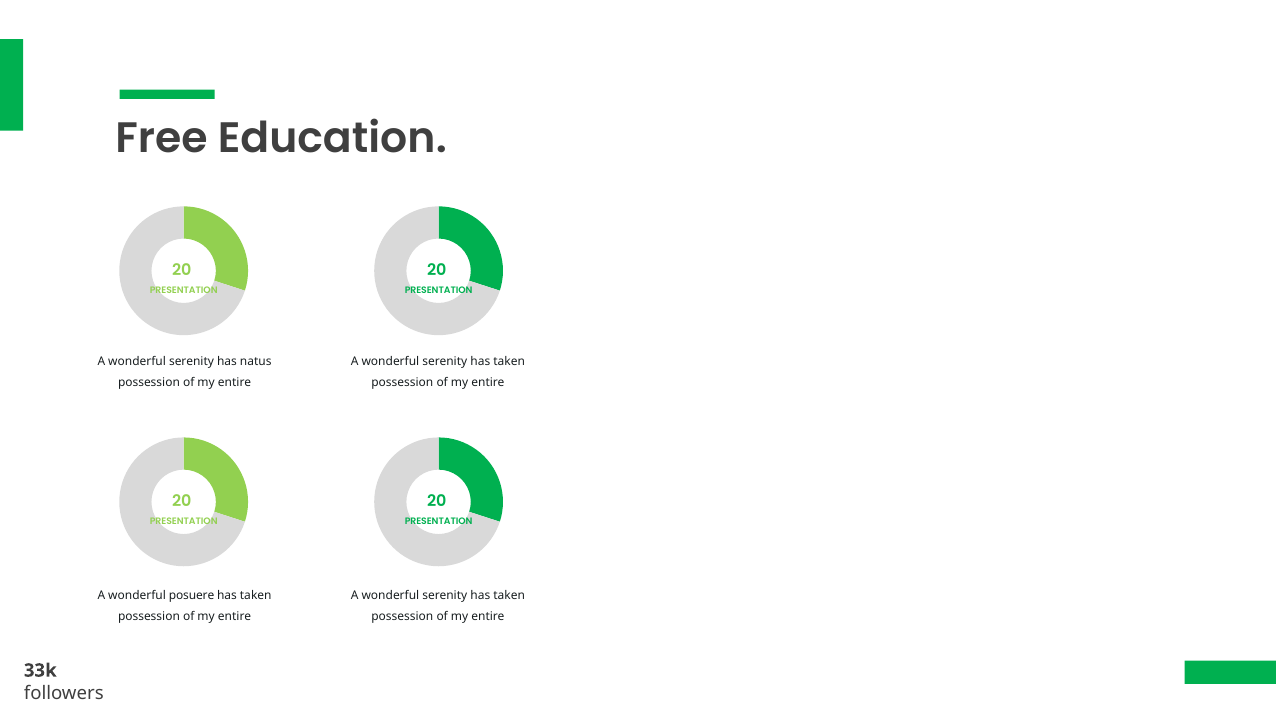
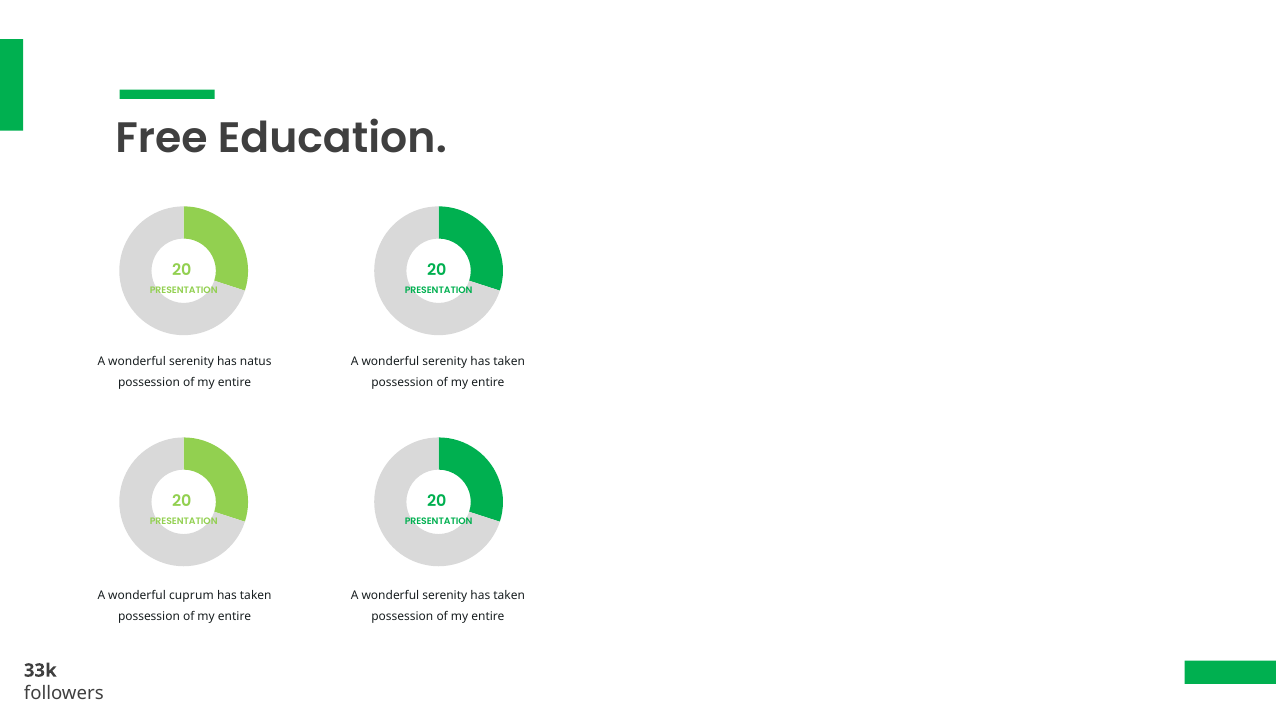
posuere: posuere -> cuprum (191, 595)
